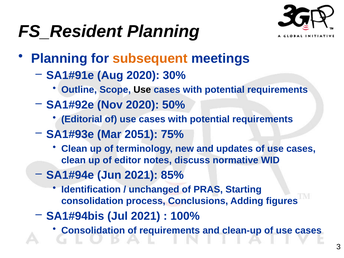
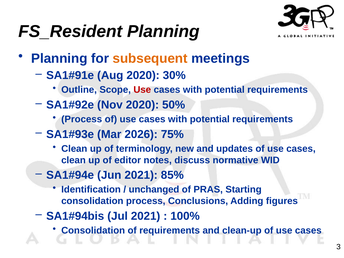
Use colour: black -> red (142, 90)
Editorial: Editorial -> Process (82, 119)
2051: 2051 -> 2026 (141, 134)
